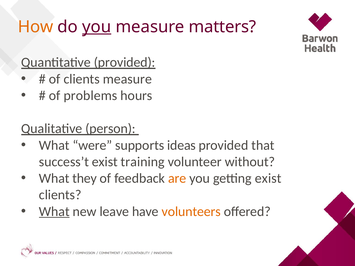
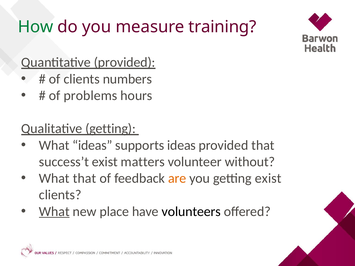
How colour: orange -> green (35, 27)
you underline: present -> none (97, 27)
matters: matters -> training (222, 27)
clients measure: measure -> numbers (127, 79)
Qualitative person: person -> getting (111, 129)
What were: were -> ideas (92, 145)
training: training -> matters (143, 162)
What they: they -> that (85, 179)
leave: leave -> place (114, 212)
volunteers colour: orange -> black (191, 212)
